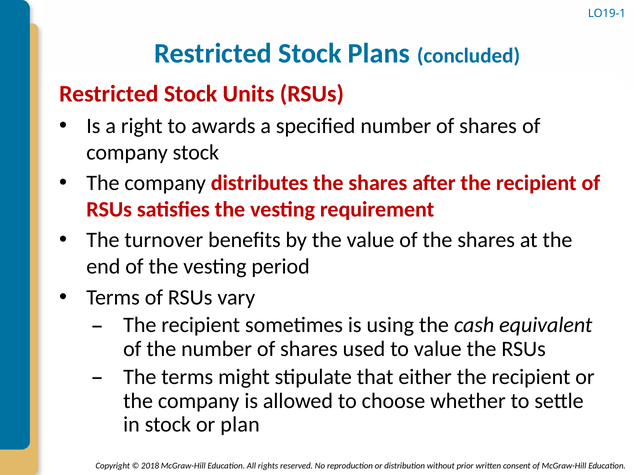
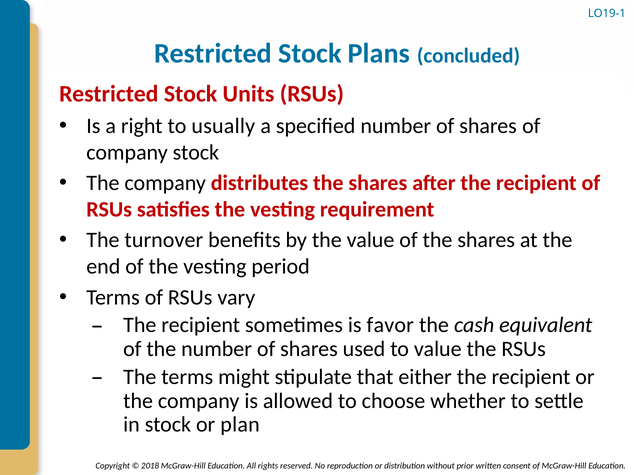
awards: awards -> usually (223, 126)
using: using -> favor (390, 326)
